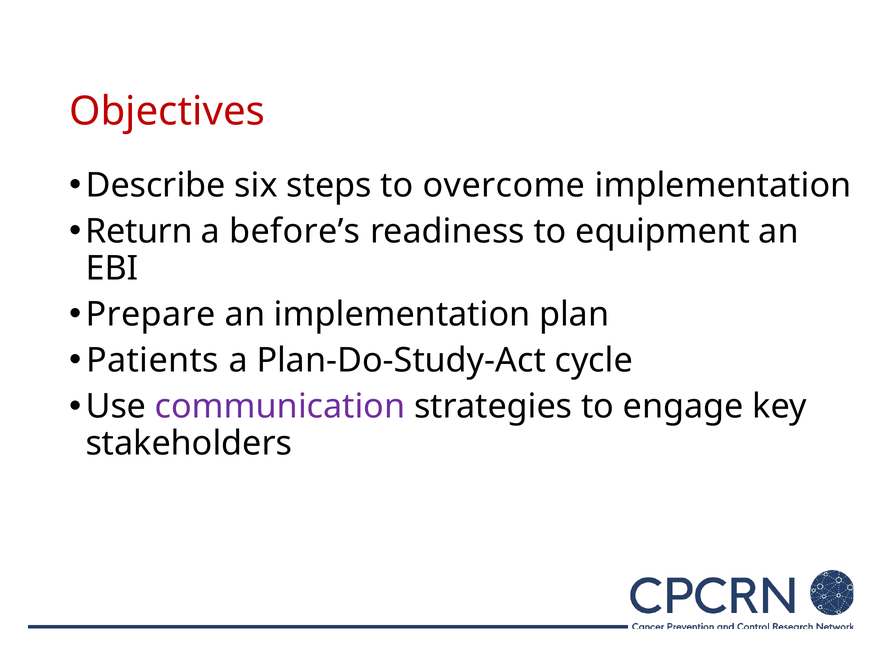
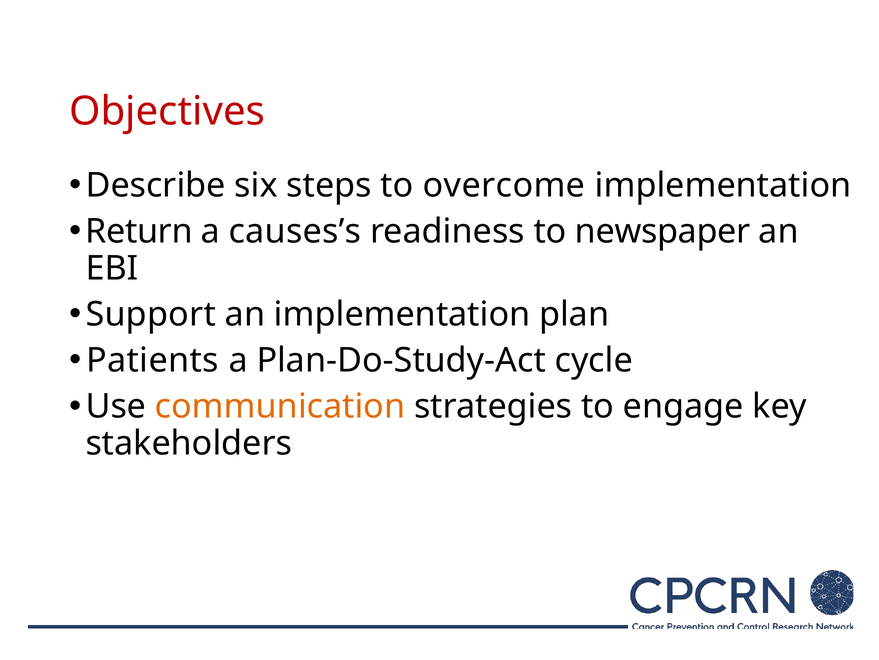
before’s: before’s -> causes’s (295, 231)
equipment: equipment -> newspaper (663, 231)
Prepare: Prepare -> Support (151, 314)
communication colour: purple -> orange (280, 406)
